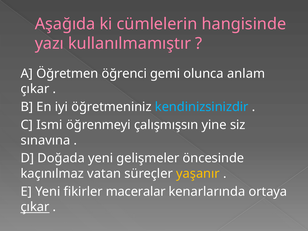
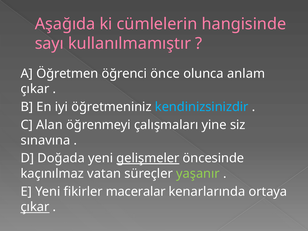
yazı: yazı -> sayı (49, 43)
gemi: gemi -> önce (165, 74)
Ismi: Ismi -> Alan (50, 125)
çalışmışsın: çalışmışsın -> çalışmaları (166, 125)
gelişmeler underline: none -> present (148, 158)
yaşanır colour: yellow -> light green (198, 174)
